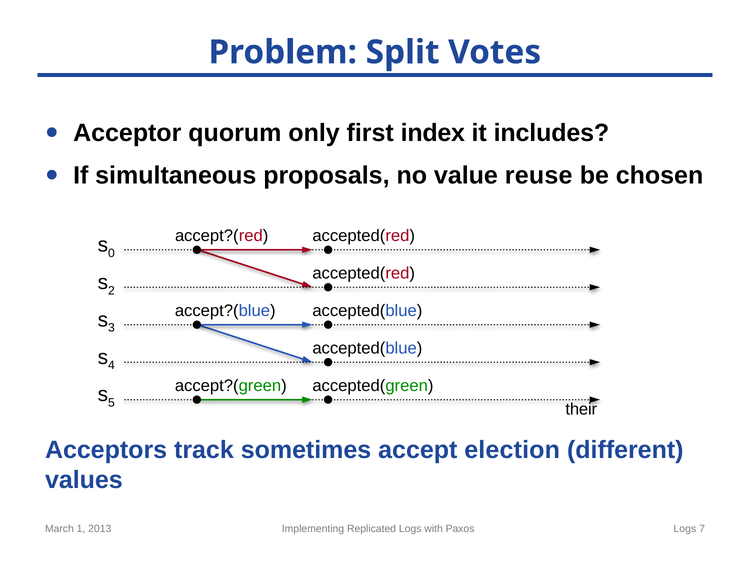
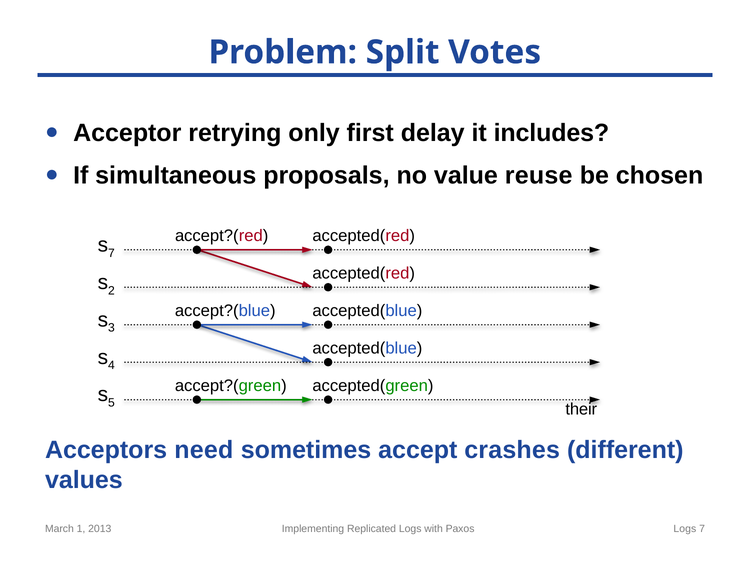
quorum: quorum -> retrying (235, 133)
index: index -> delay (433, 133)
0: 0 -> 7 (111, 253)
track: track -> need (204, 450)
election: election -> crashes (512, 450)
